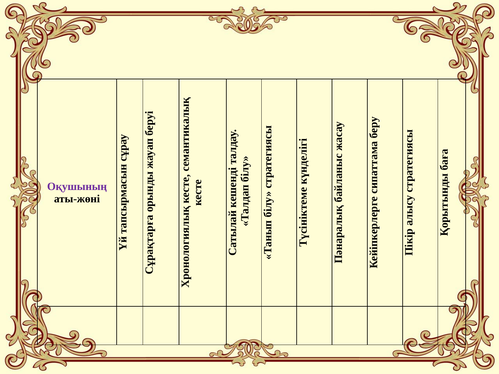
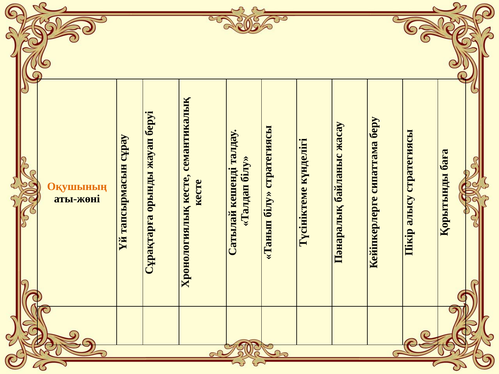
Оқушының colour: purple -> orange (77, 187)
